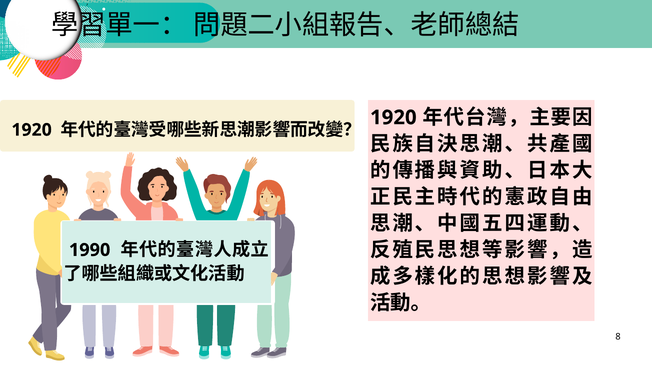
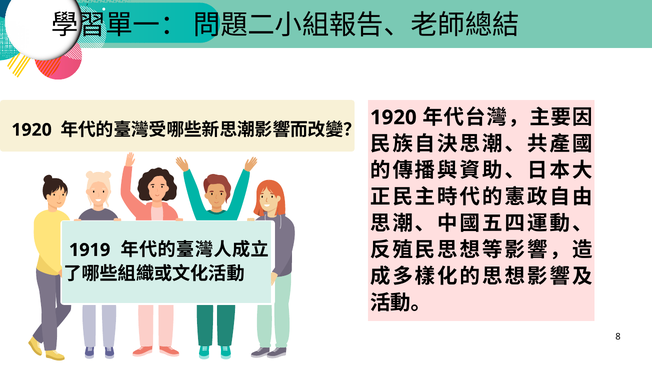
1990: 1990 -> 1919 (90, 250)
